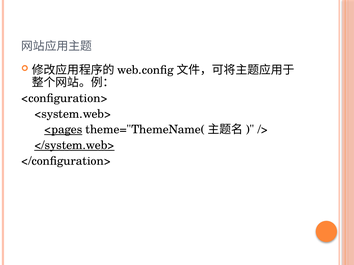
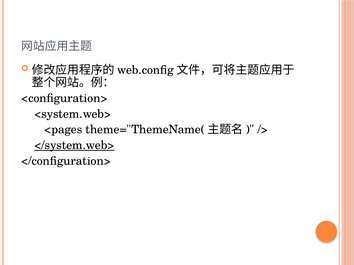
<pages underline: present -> none (63, 130)
